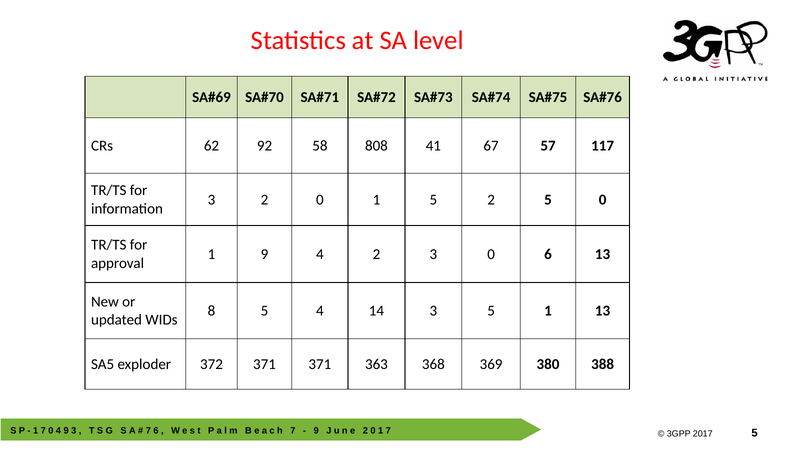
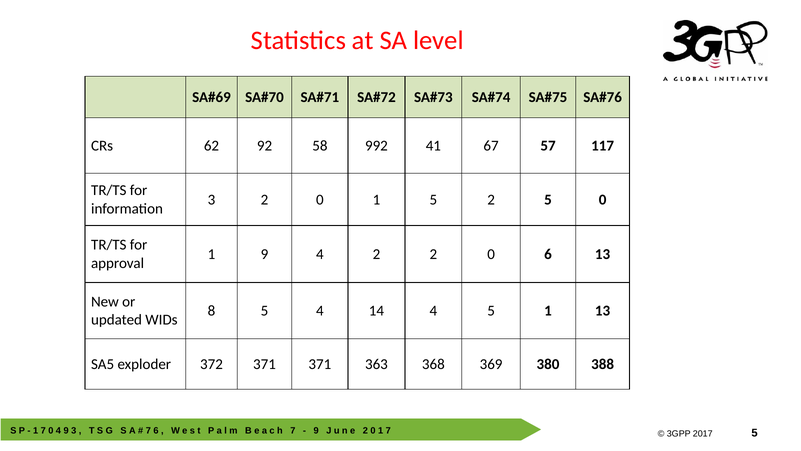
808: 808 -> 992 (376, 146)
2 3: 3 -> 2 (433, 254)
14 3: 3 -> 4 (433, 311)
